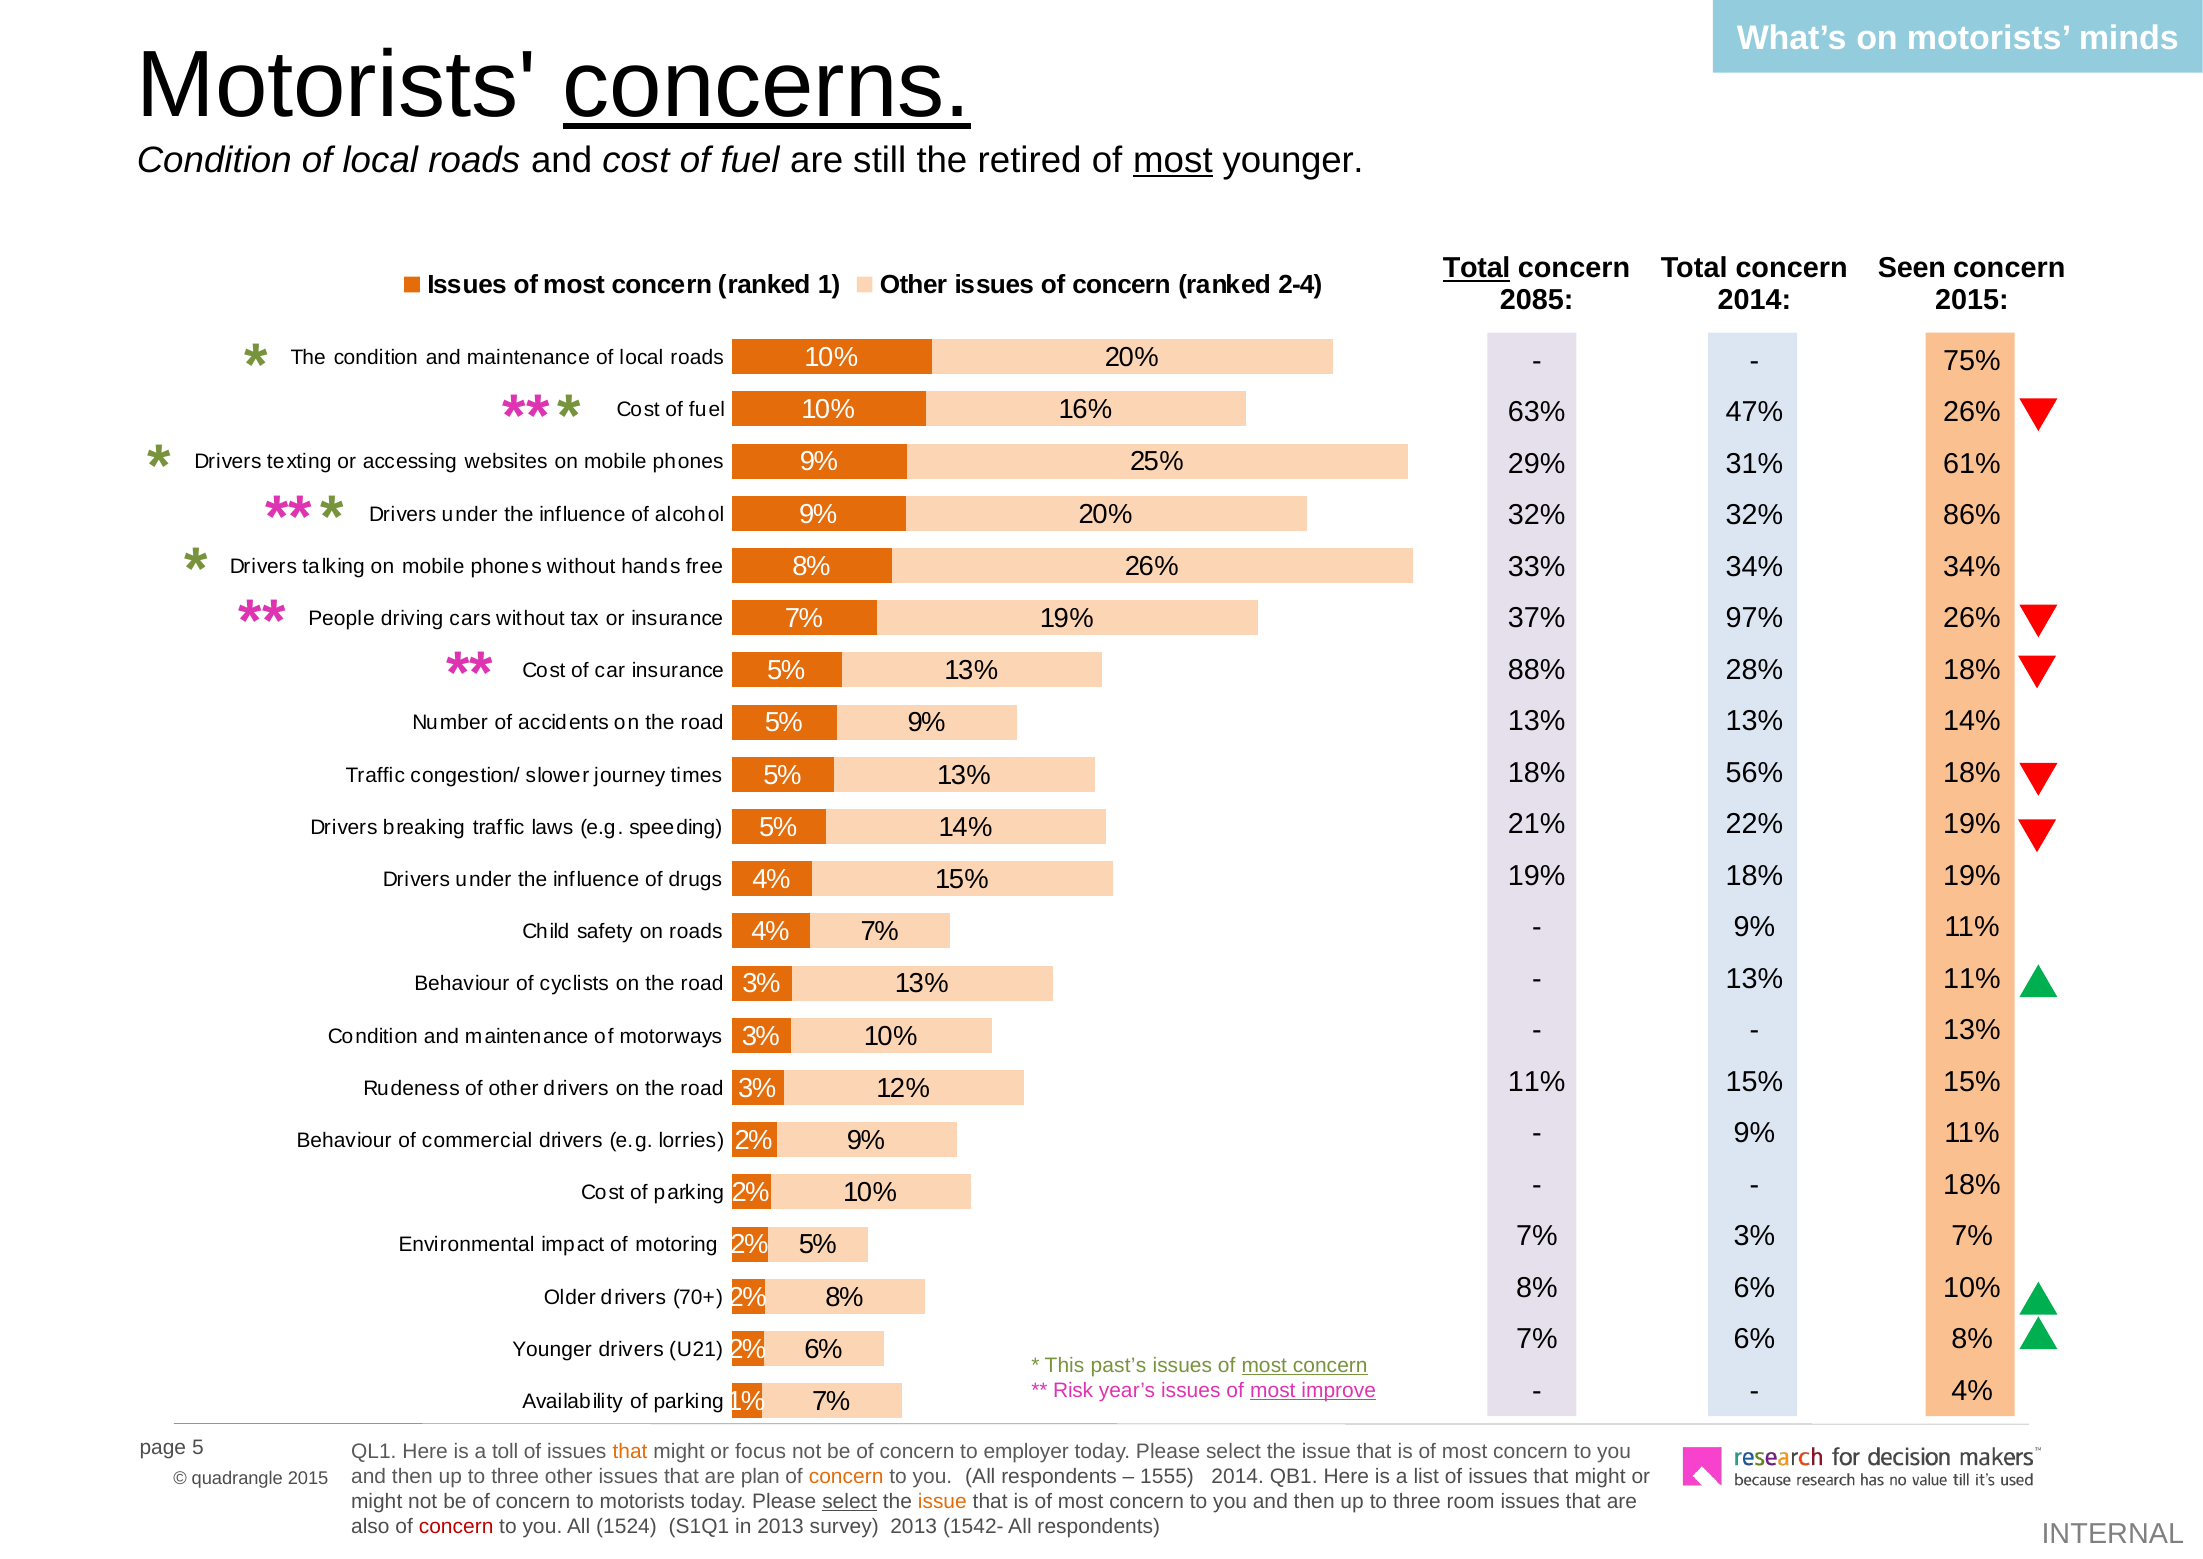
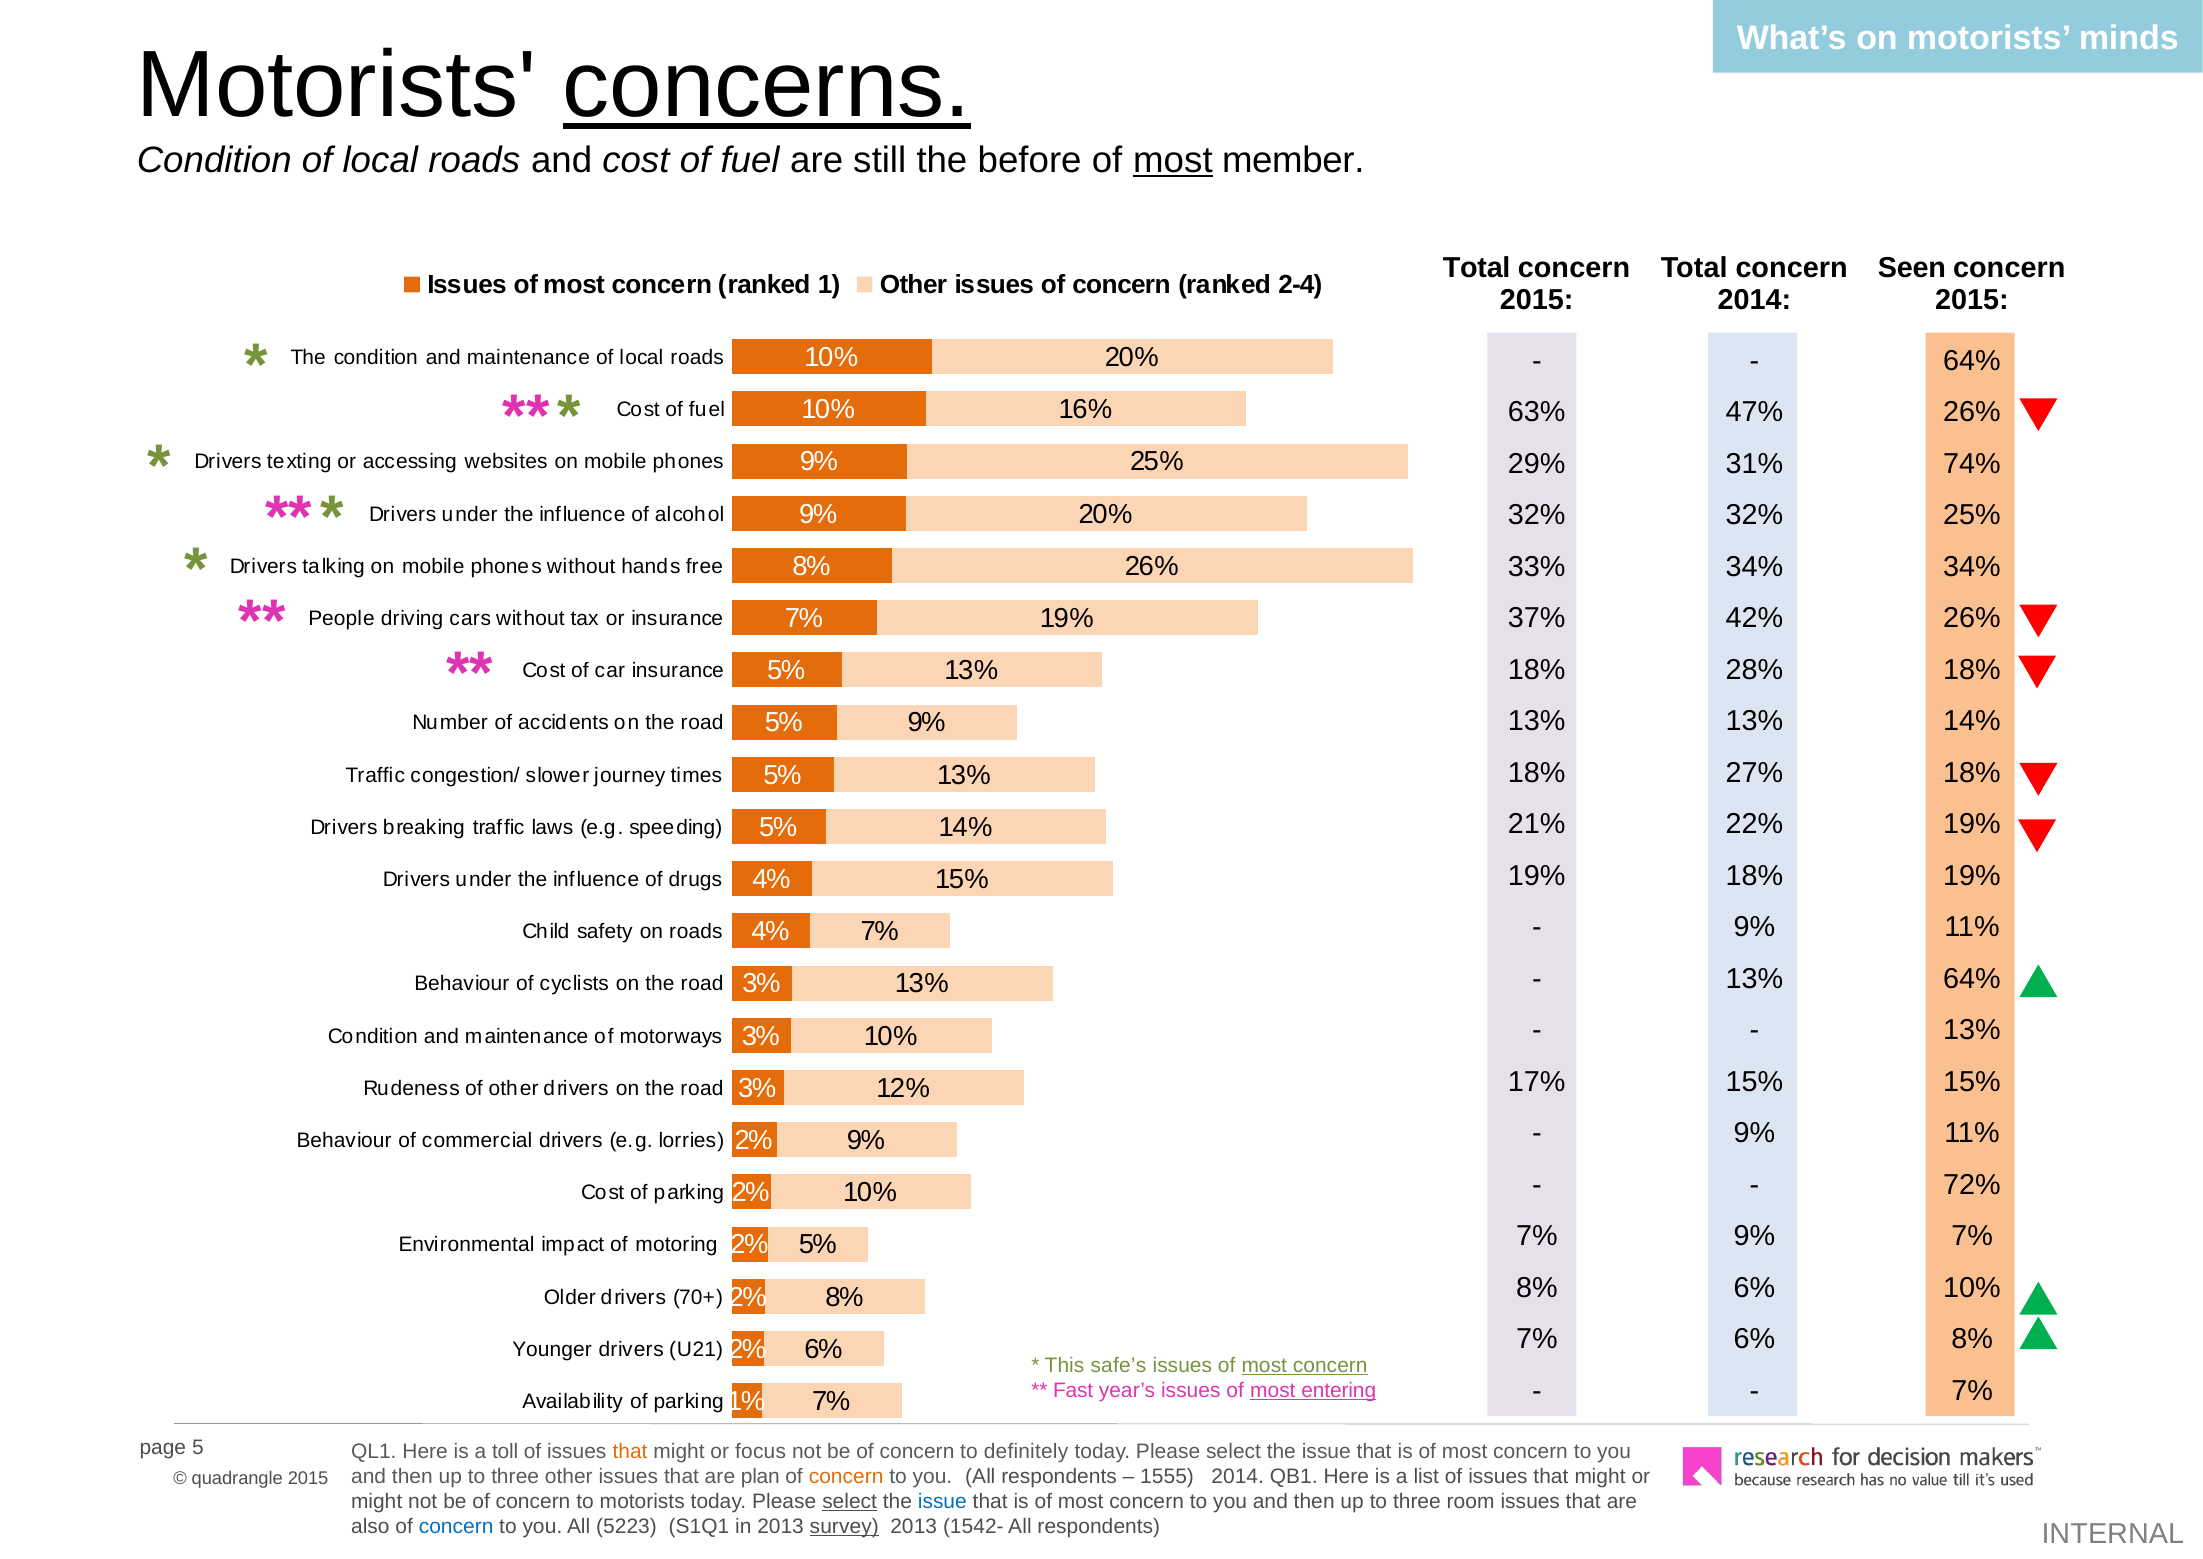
retired: retired -> before (1030, 160)
most younger: younger -> member (1293, 160)
Total underline: present -> none (1477, 268)
2085: 2085 -> 2015 (1537, 300)
75%: 75% -> 64% (1972, 361)
61%: 61% -> 74% (1972, 464)
32% 86%: 86% -> 25% (1972, 515)
97%: 97% -> 42% (1754, 618)
88%: 88% -> 18% (1537, 670)
56%: 56% -> 27% (1754, 773)
11%: 11% -> 64% (1972, 979)
11%: 11% -> 17% (1537, 1082)
18%: 18% -> 72% (1972, 1185)
7% 3%: 3% -> 9% (1754, 1236)
past’s: past’s -> safe’s (1118, 1365)
4%: 4% -> 7% (1972, 1391)
Risk: Risk -> Fast (1073, 1390)
improve: improve -> entering (1339, 1390)
employer: employer -> definitely (1026, 1451)
issue colour: orange -> blue (942, 1501)
concern colour: red -> blue (456, 1526)
1524: 1524 -> 5223 (627, 1526)
survey underline: none -> present (844, 1526)
